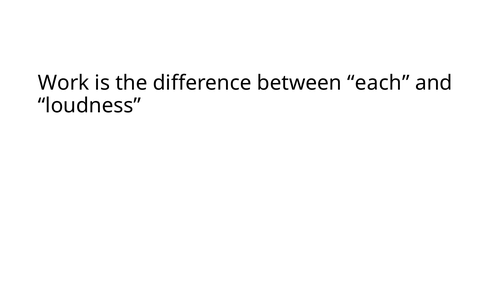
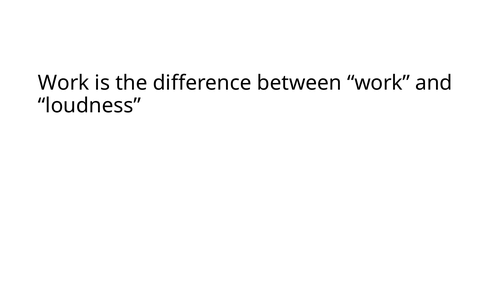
between each: each -> work (379, 83)
